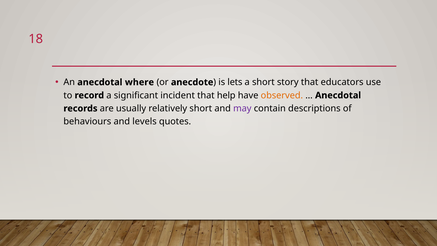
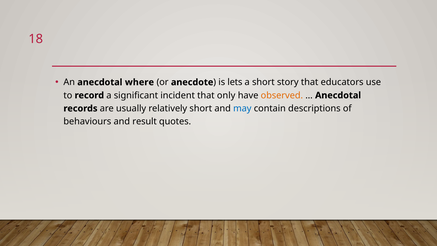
help: help -> only (226, 95)
may colour: purple -> blue (242, 108)
levels: levels -> result (145, 121)
